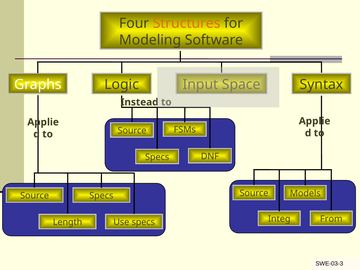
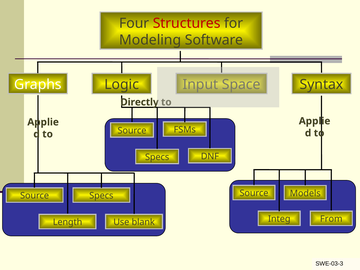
Structures colour: orange -> red (187, 23)
Instead: Instead -> Directly (140, 102)
Use specs: specs -> blank (143, 222)
